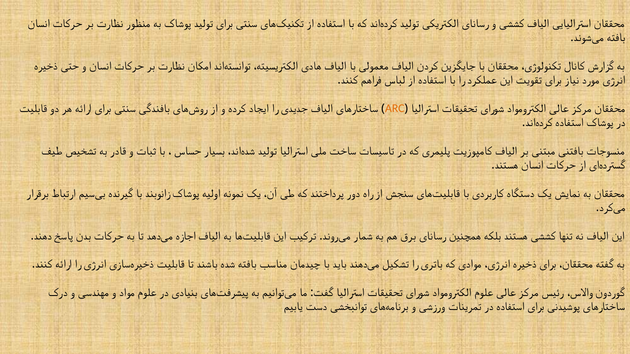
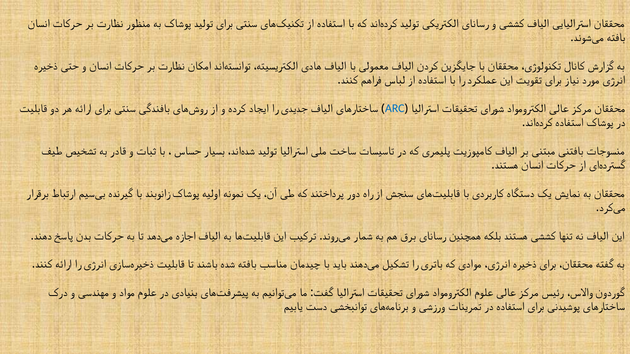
ARC colour: orange -> blue (395, 108)
